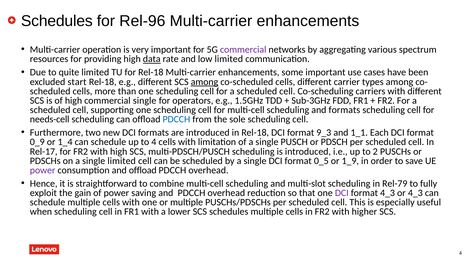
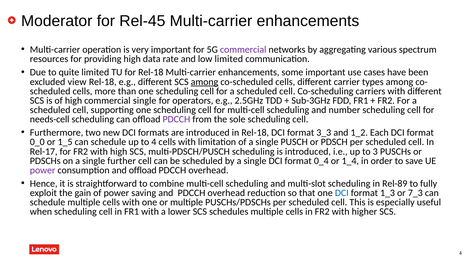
Schedules: Schedules -> Moderator (57, 21)
Rel-96: Rel-96 -> Rel-45 (142, 21)
data underline: present -> none (152, 59)
start: start -> view (77, 82)
1.5GHz: 1.5GHz -> 2.5GHz (249, 101)
and formats: formats -> number (344, 110)
PDCCH colour: blue -> purple (176, 119)
9_3: 9_3 -> 3_3 (324, 133)
1_1: 1_1 -> 1_2 (359, 133)
0_9: 0_9 -> 0_0 (37, 142)
1_4: 1_4 -> 1_5 (65, 142)
2: 2 -> 3 (375, 151)
single limited: limited -> further (122, 161)
0_5: 0_5 -> 0_4 (321, 161)
1_9: 1_9 -> 1_4 (350, 161)
Rel-79: Rel-79 -> Rel-89 (395, 183)
DCI colour: purple -> blue (342, 193)
format 4_3: 4_3 -> 1_3 (388, 193)
or 4_3: 4_3 -> 7_3 (415, 193)
